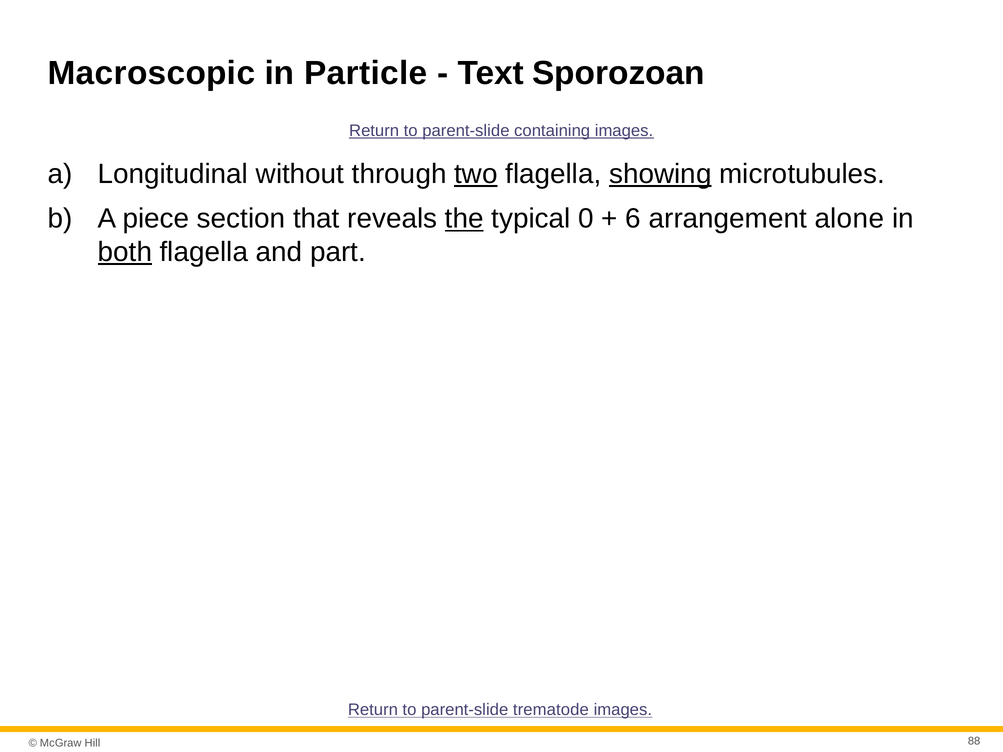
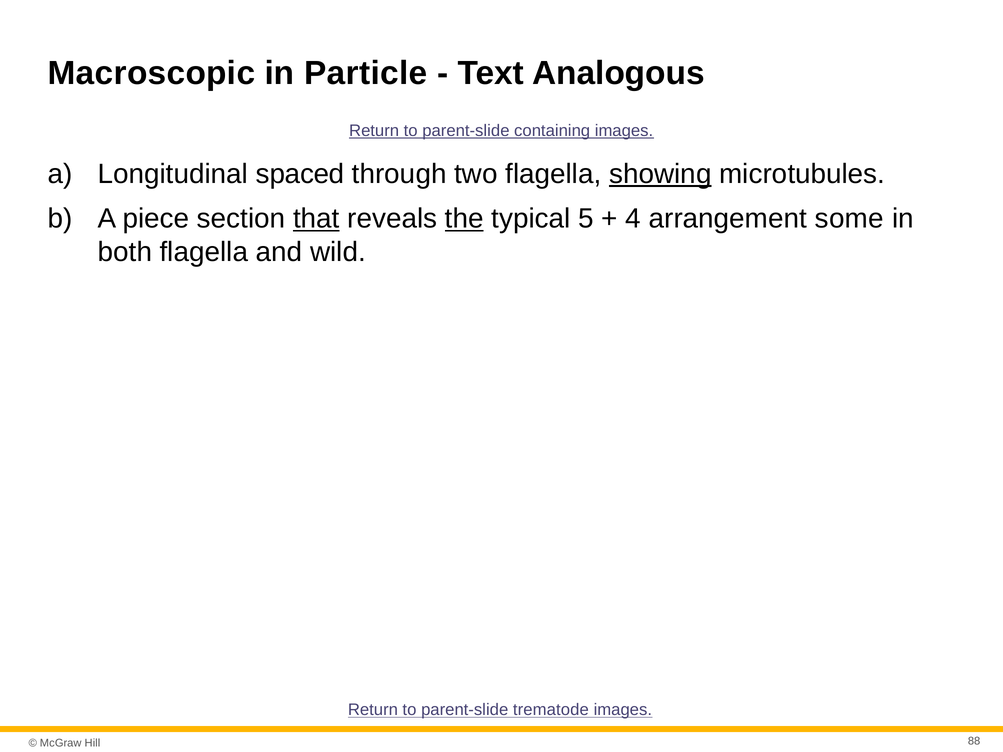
Sporozoan: Sporozoan -> Analogous (618, 73)
without: without -> spaced (300, 174)
two underline: present -> none (476, 174)
that underline: none -> present (316, 219)
0: 0 -> 5 (586, 219)
6: 6 -> 4 (633, 219)
alone: alone -> some (849, 219)
both underline: present -> none (125, 252)
part: part -> wild (338, 252)
